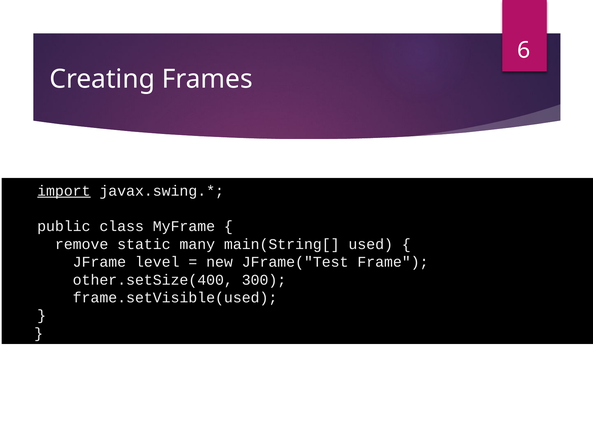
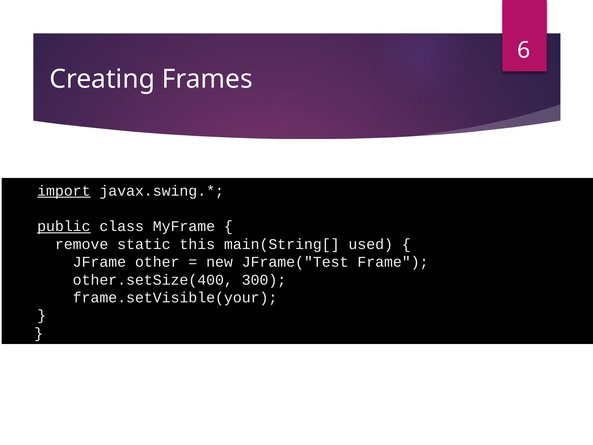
public underline: none -> present (64, 226)
many: many -> this (197, 244)
level: level -> other (157, 262)
frame.setVisible(used: frame.setVisible(used -> frame.setVisible(your (175, 297)
